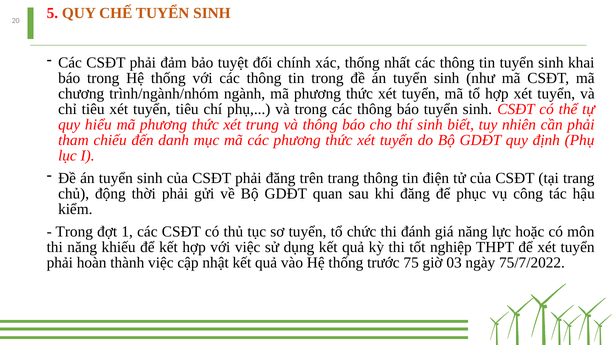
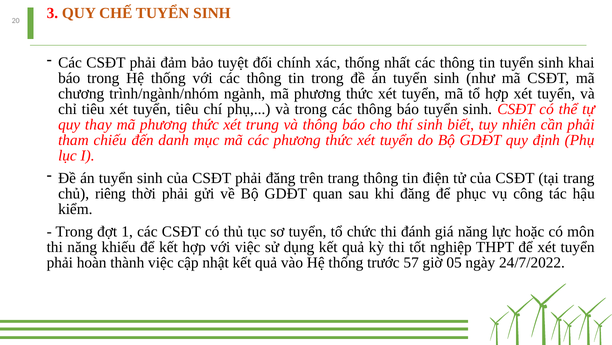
5: 5 -> 3 (52, 13)
hiểu: hiểu -> thay (98, 125)
động: động -> riêng (110, 193)
75: 75 -> 57 (411, 262)
03: 03 -> 05 (454, 262)
75/7/2022: 75/7/2022 -> 24/7/2022 (532, 262)
